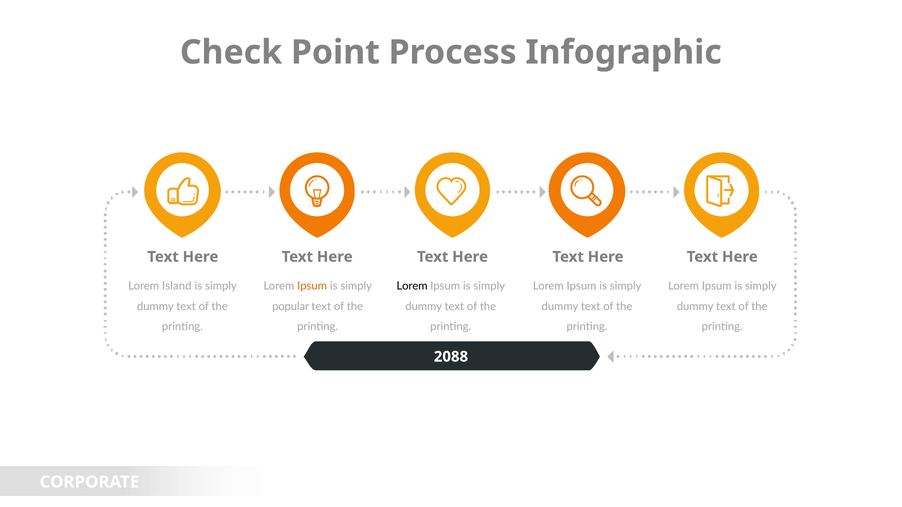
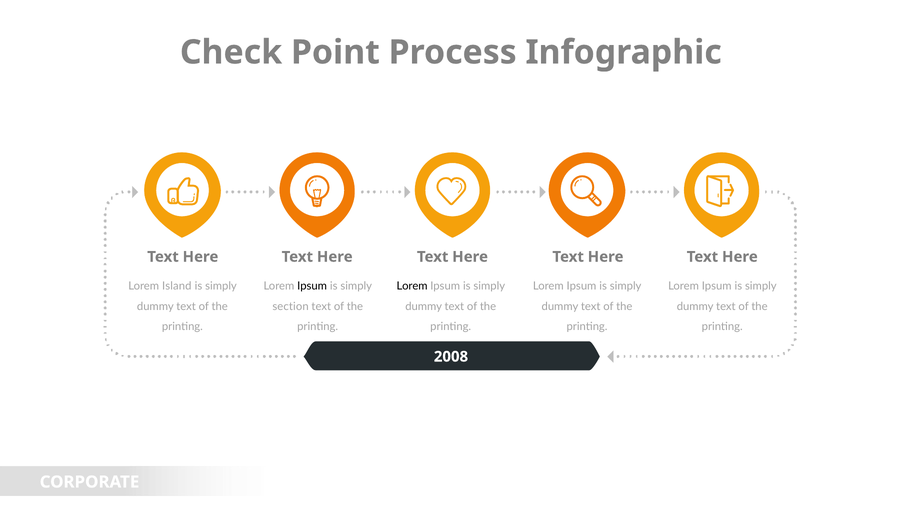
Ipsum colour: orange -> black (312, 286)
popular: popular -> section (291, 307)
2088: 2088 -> 2008 (451, 357)
